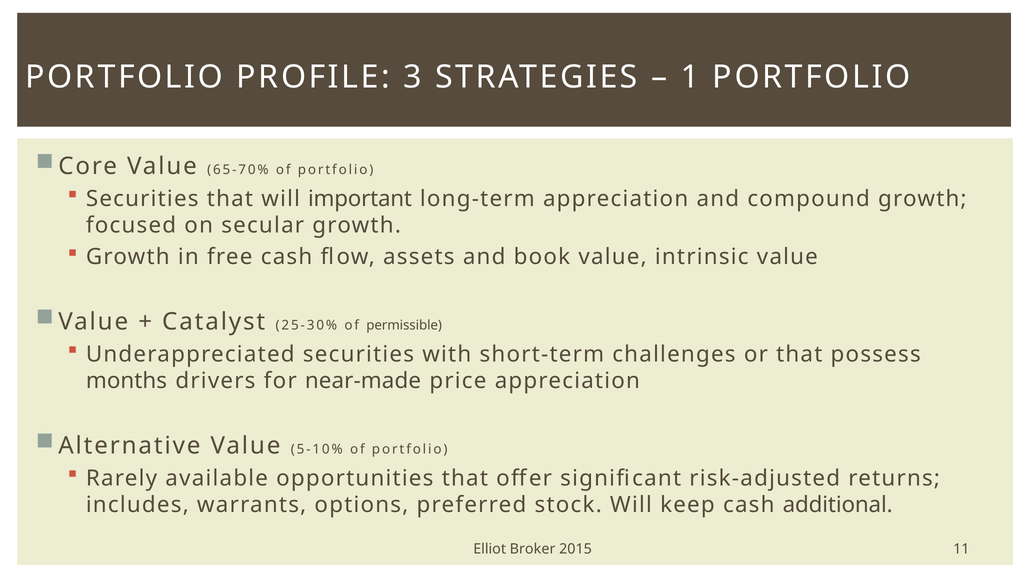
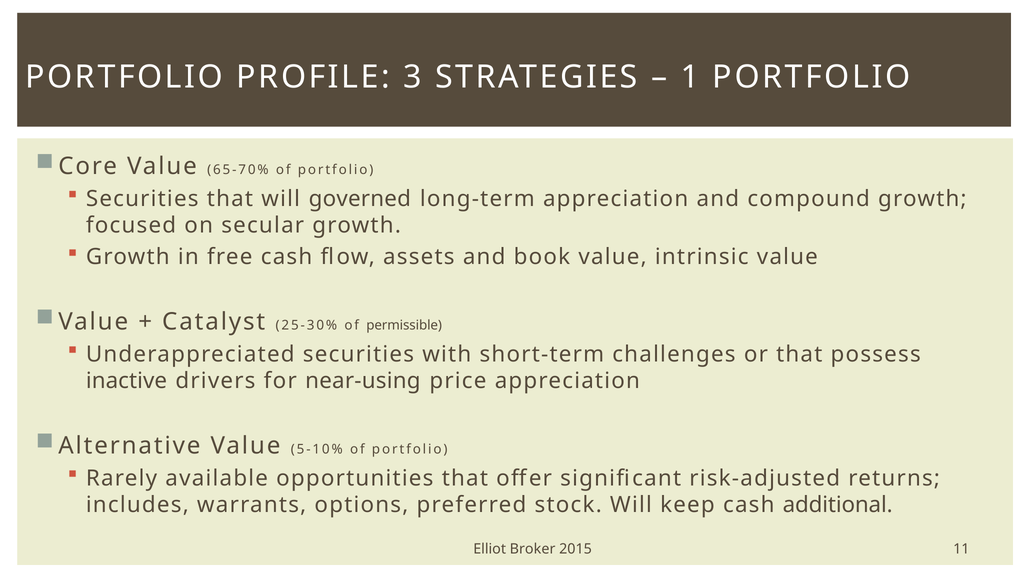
important: important -> governed (360, 199)
months: months -> inactive (126, 381)
near-made: near-made -> near-using (363, 381)
